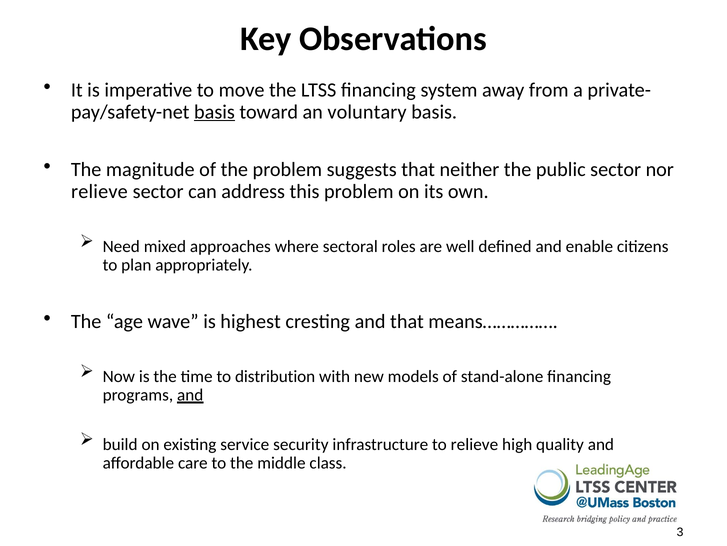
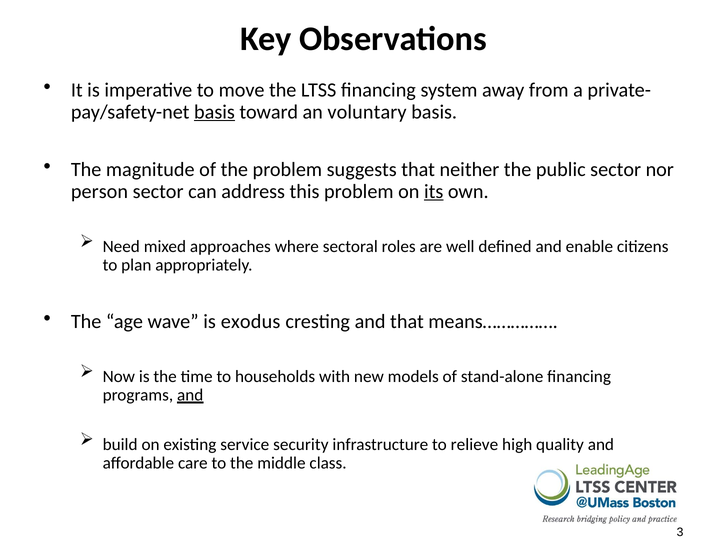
relieve: relieve -> person (99, 191)
its underline: none -> present (434, 191)
highest: highest -> exodus (251, 321)
distribution: distribution -> households (275, 376)
